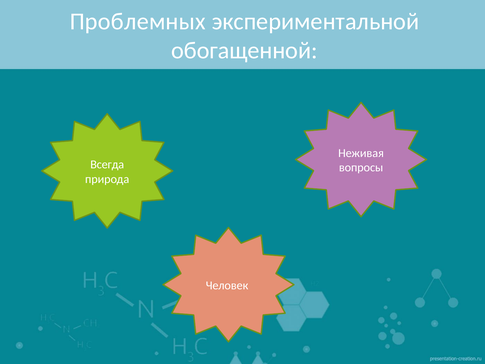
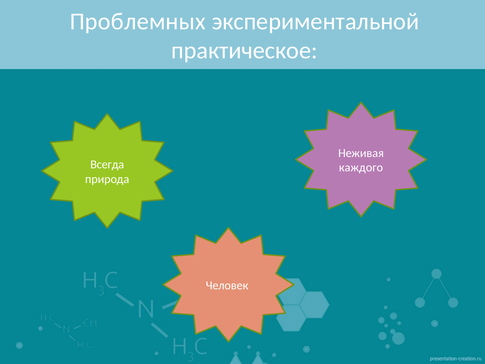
обогащенной: обогащенной -> практическое (244, 51)
вопросы: вопросы -> каждого (361, 168)
